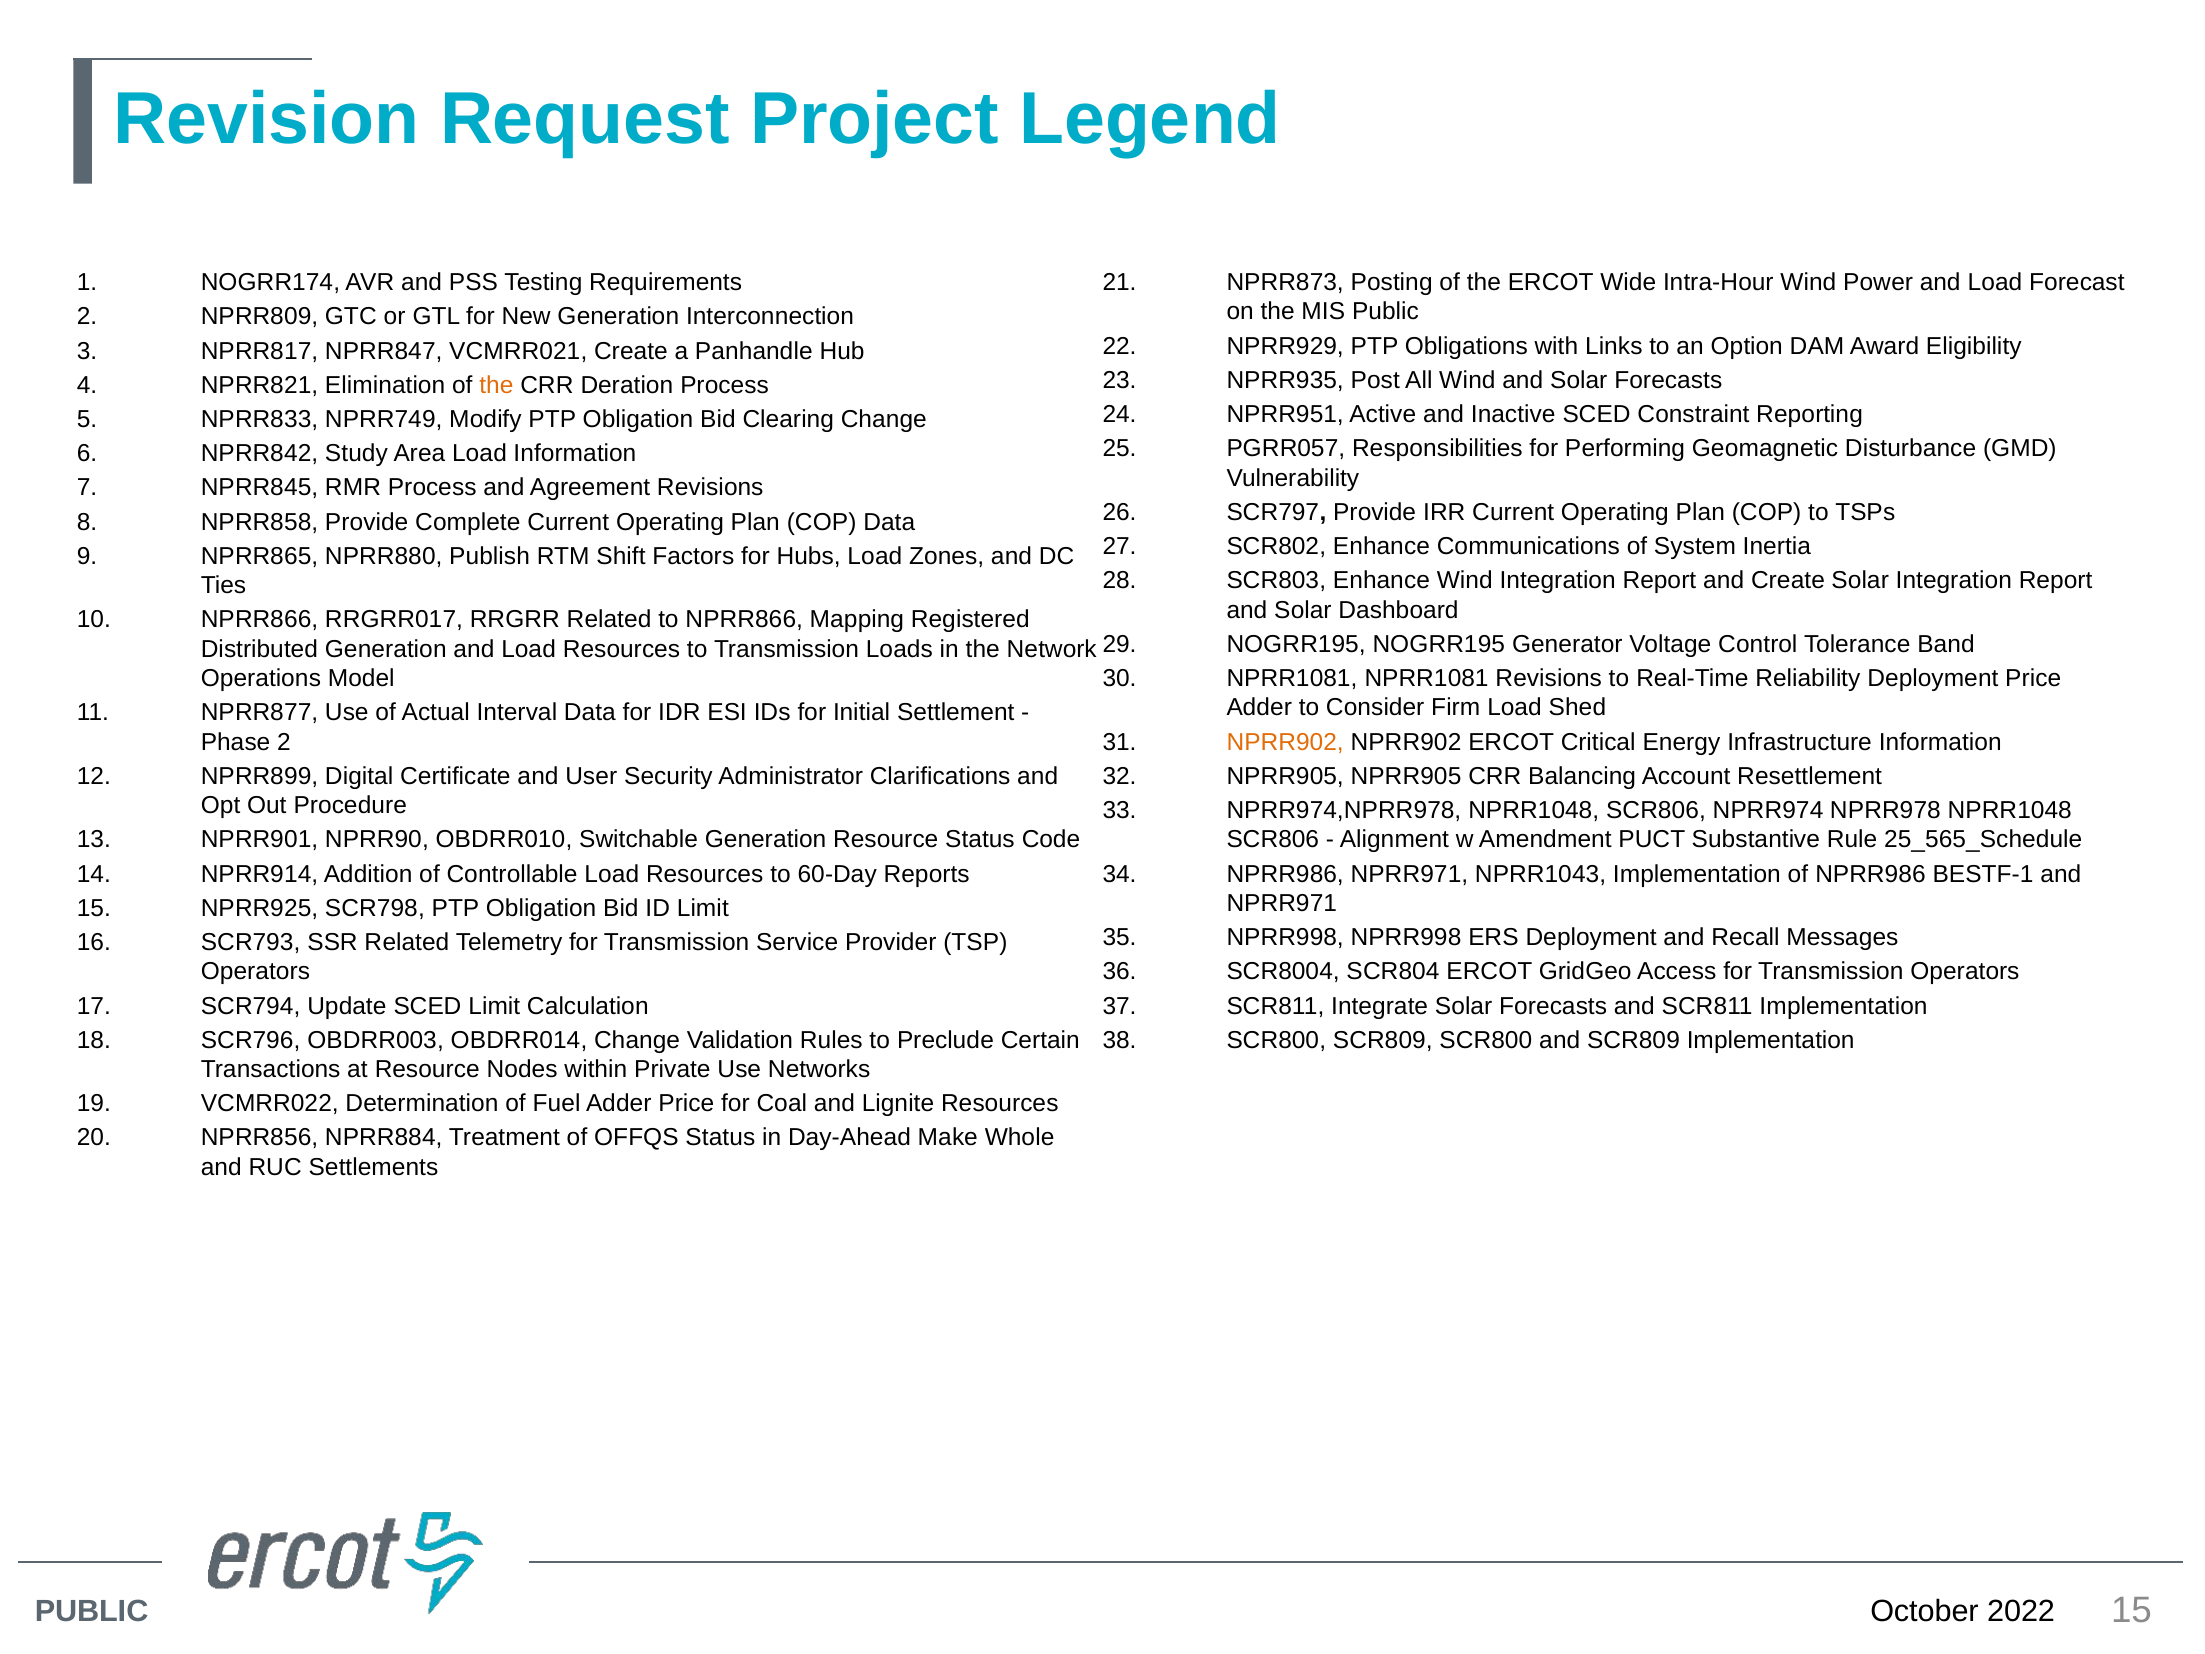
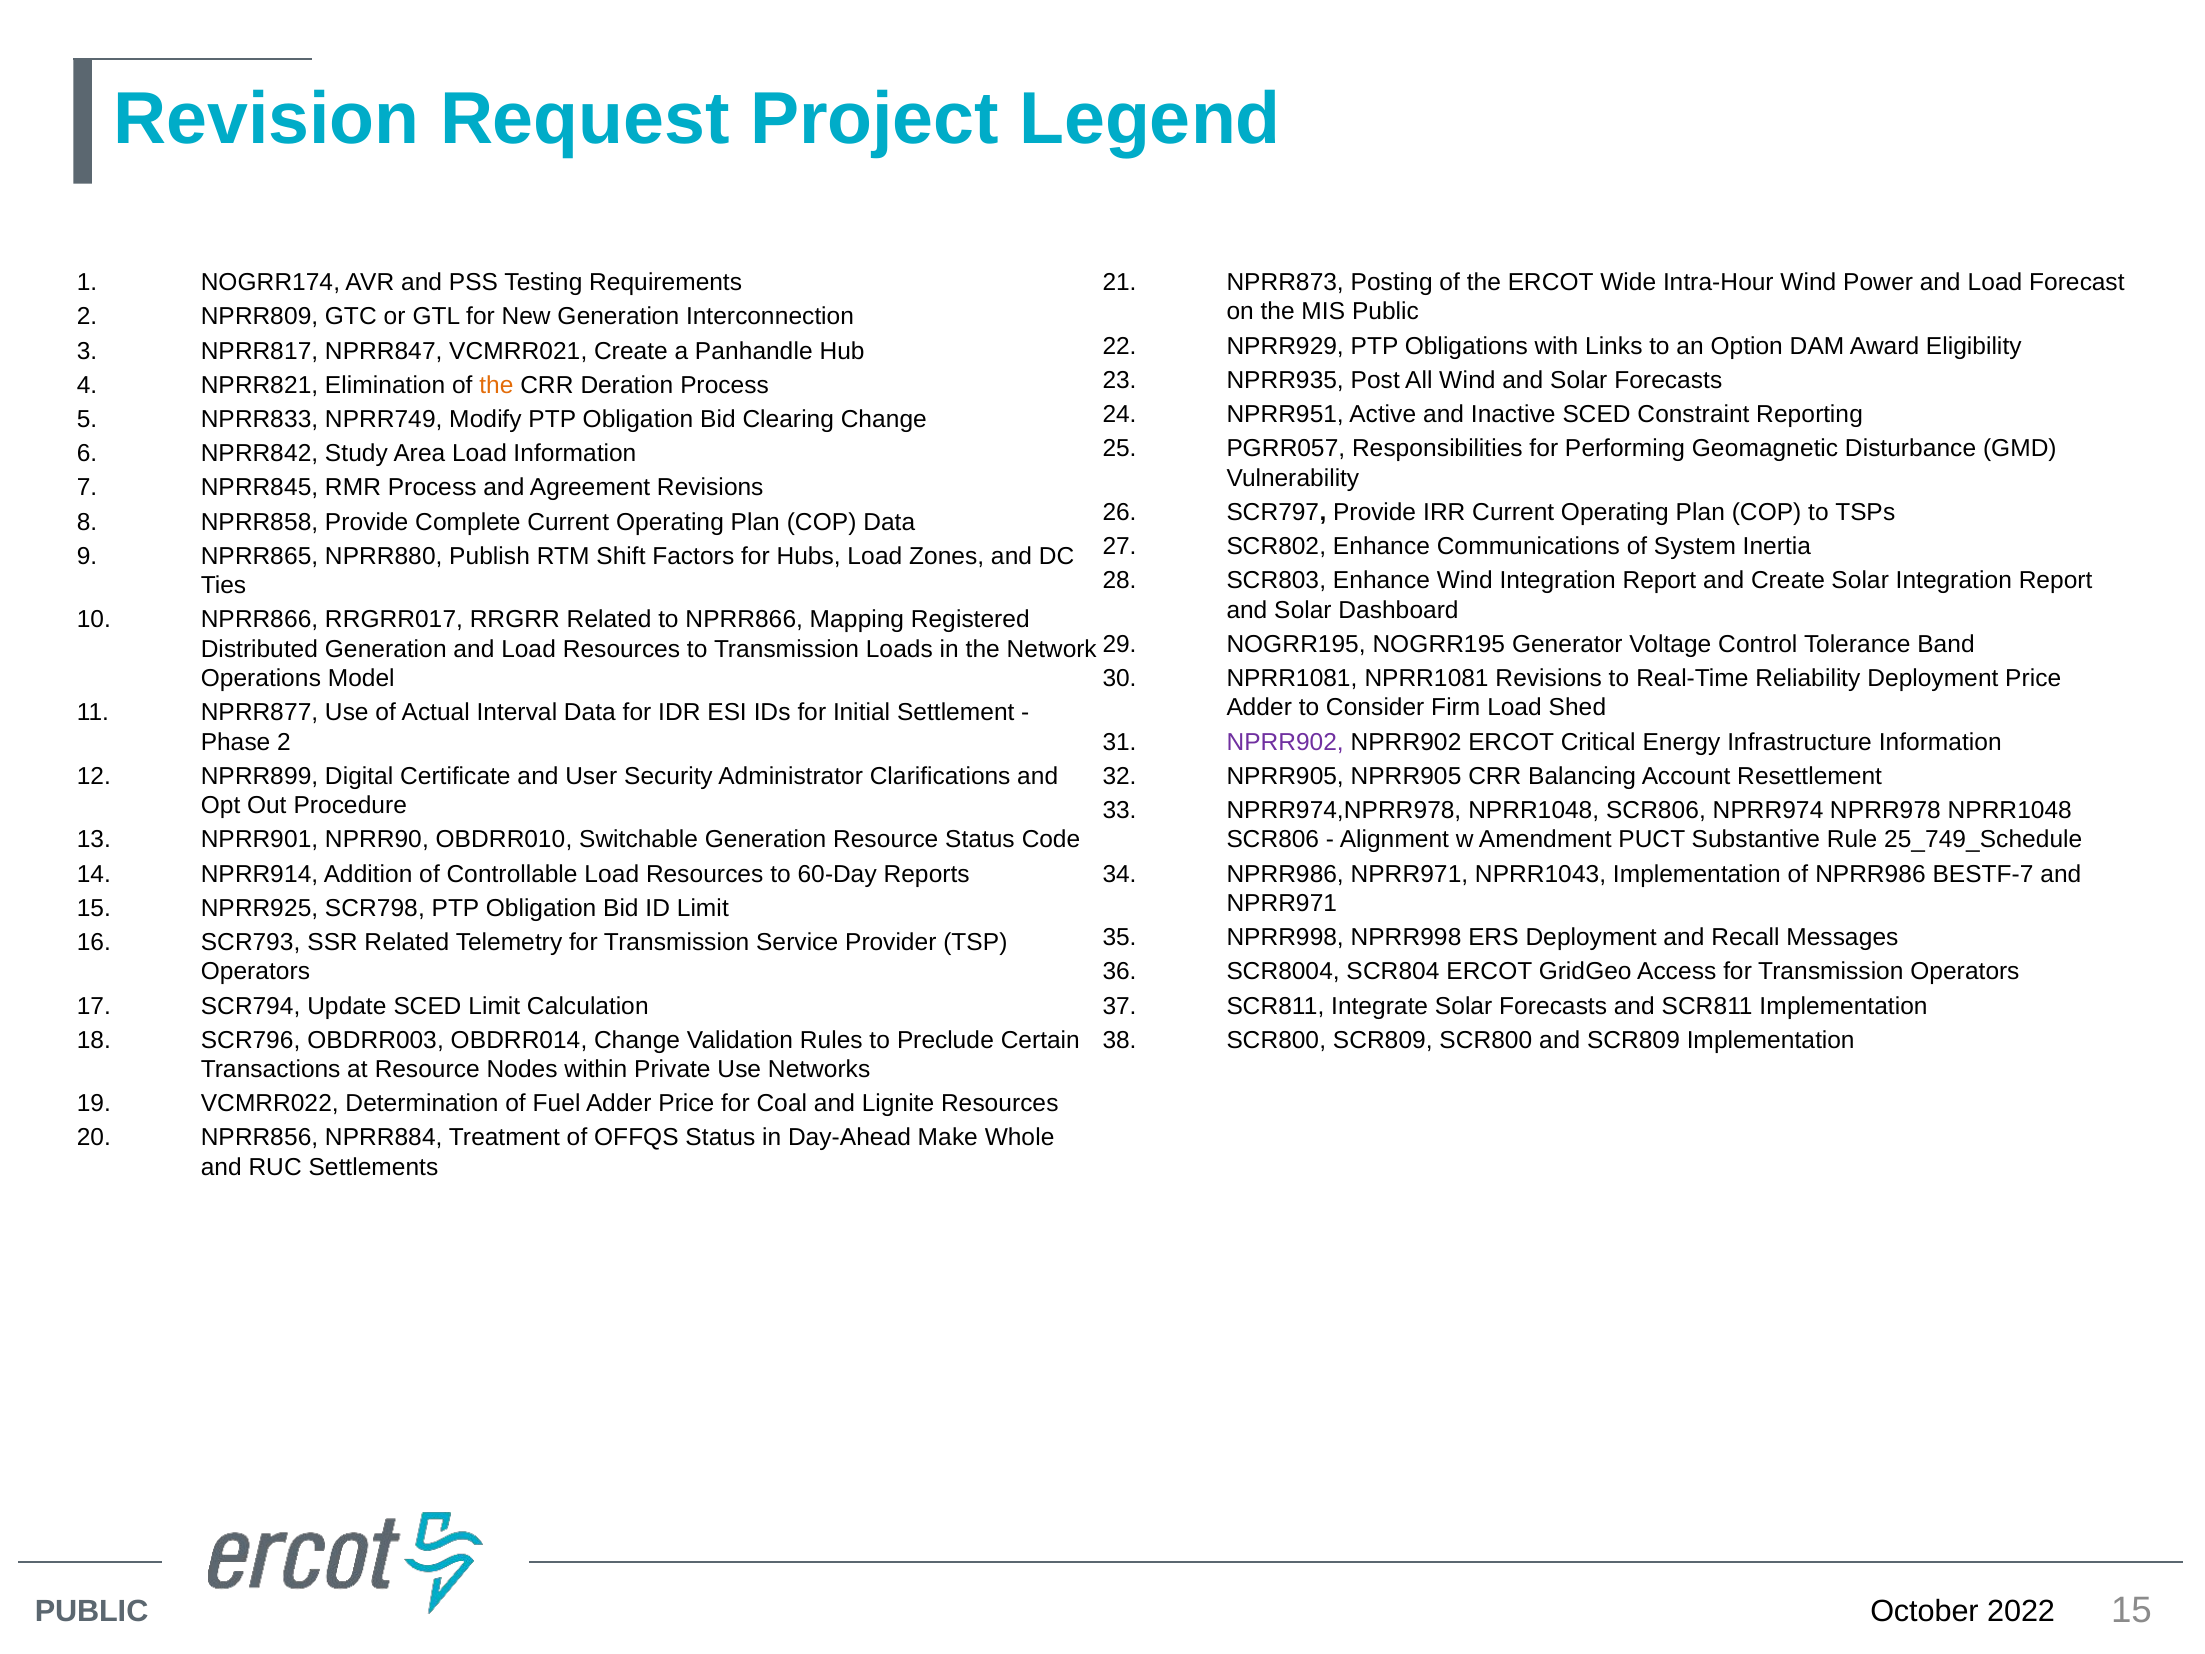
NPRR902 colour: orange -> purple (1285, 742)
25_565_Schedule: 25_565_Schedule -> 25_749_Schedule (1983, 840)
BESTF-1: BESTF-1 -> BESTF-7 (1983, 874)
